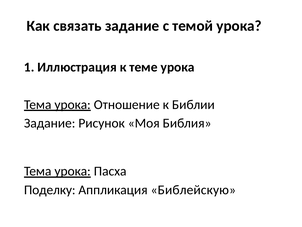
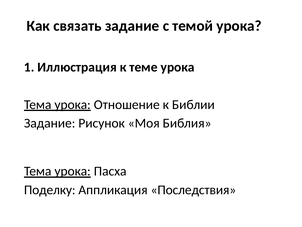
Библейскую: Библейскую -> Последствия (193, 190)
